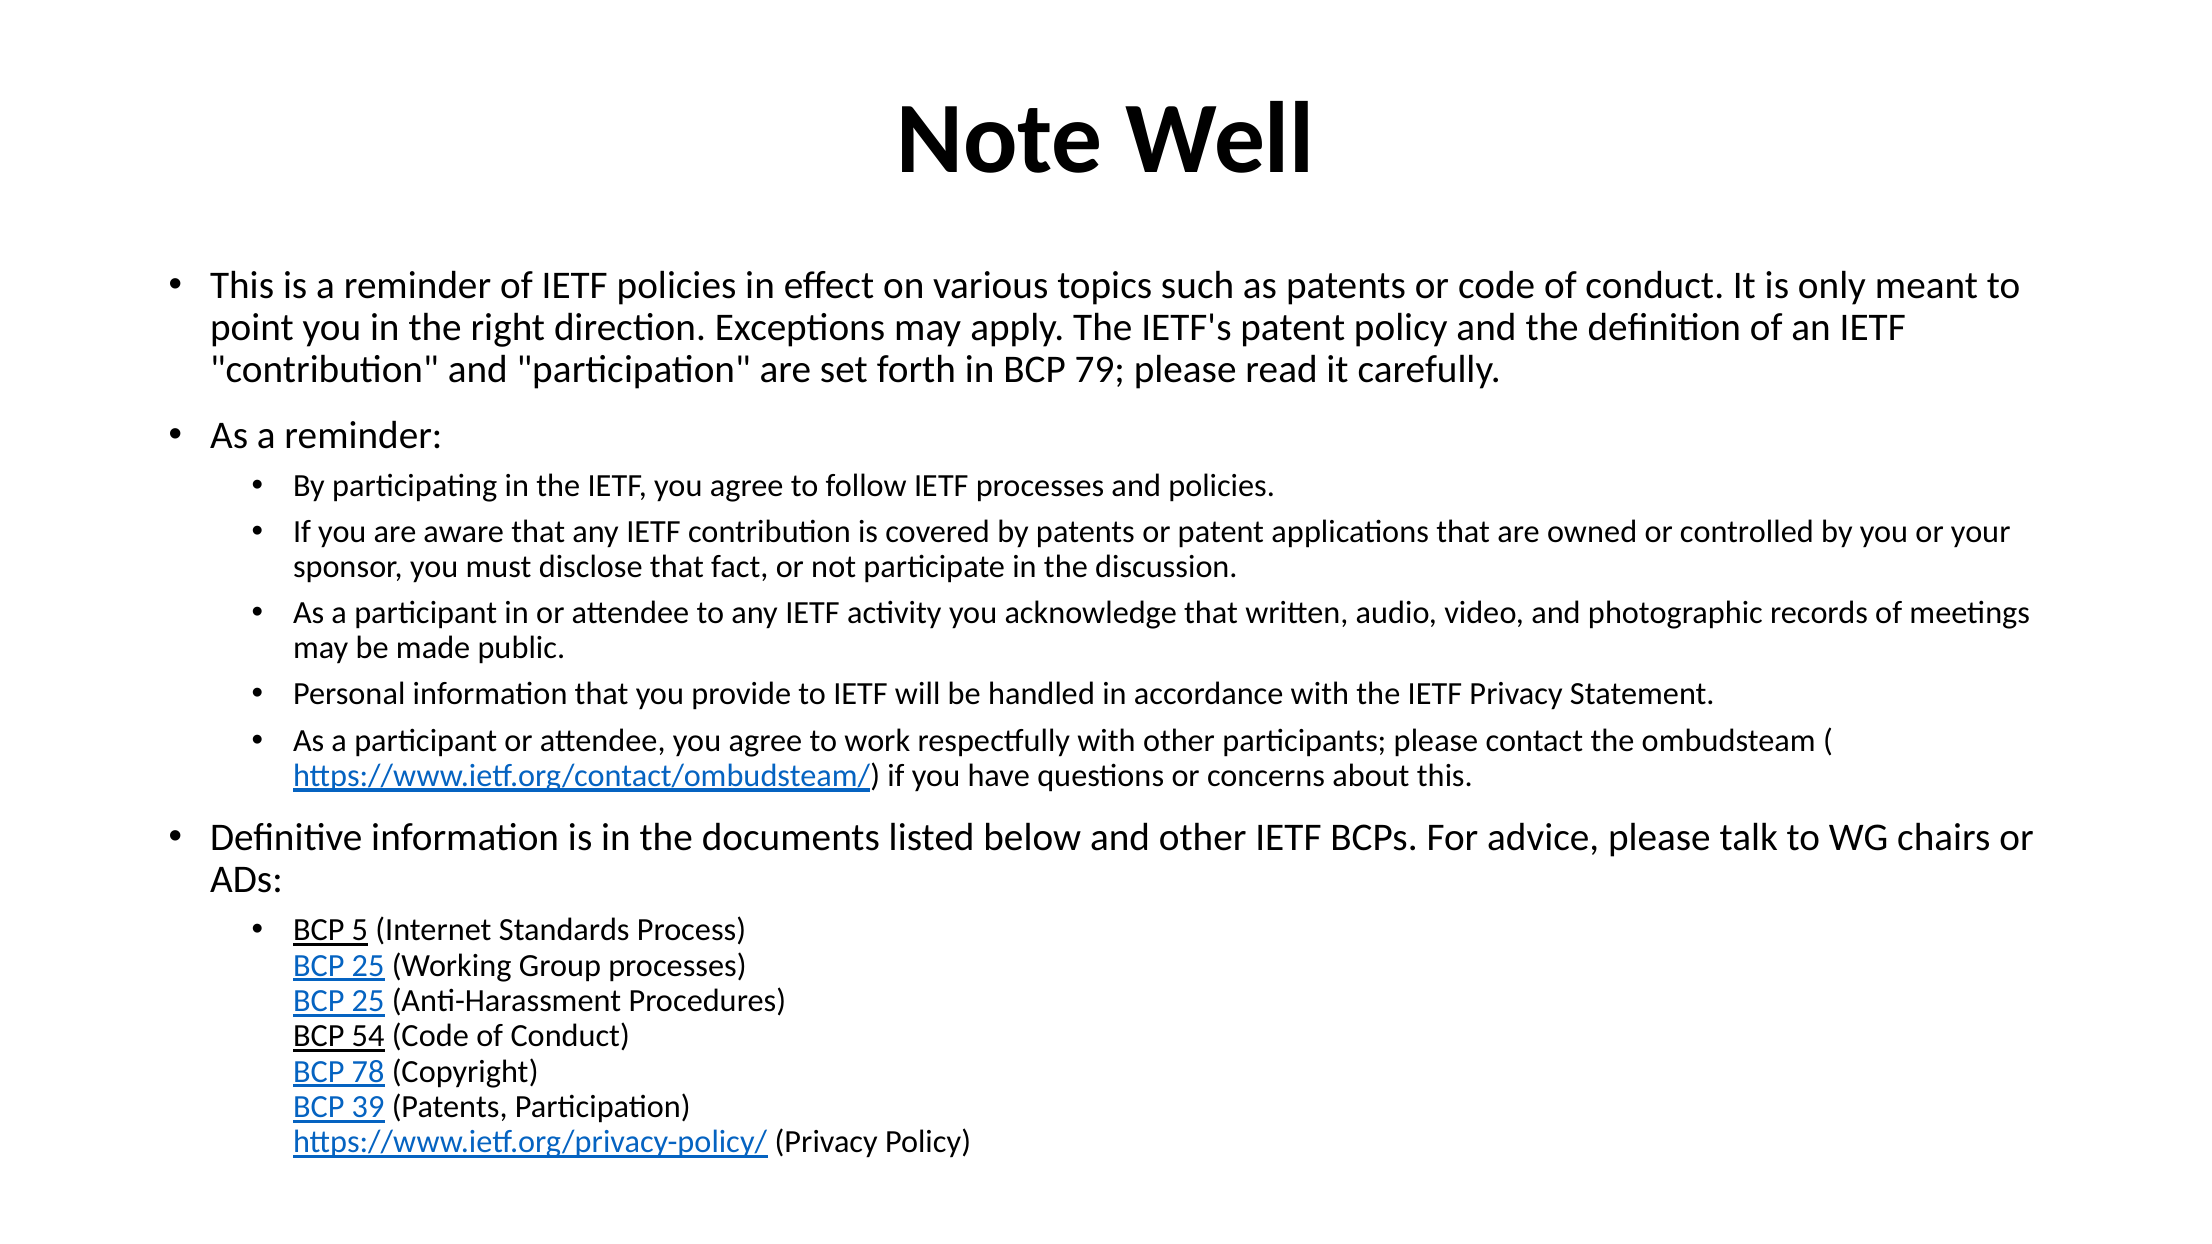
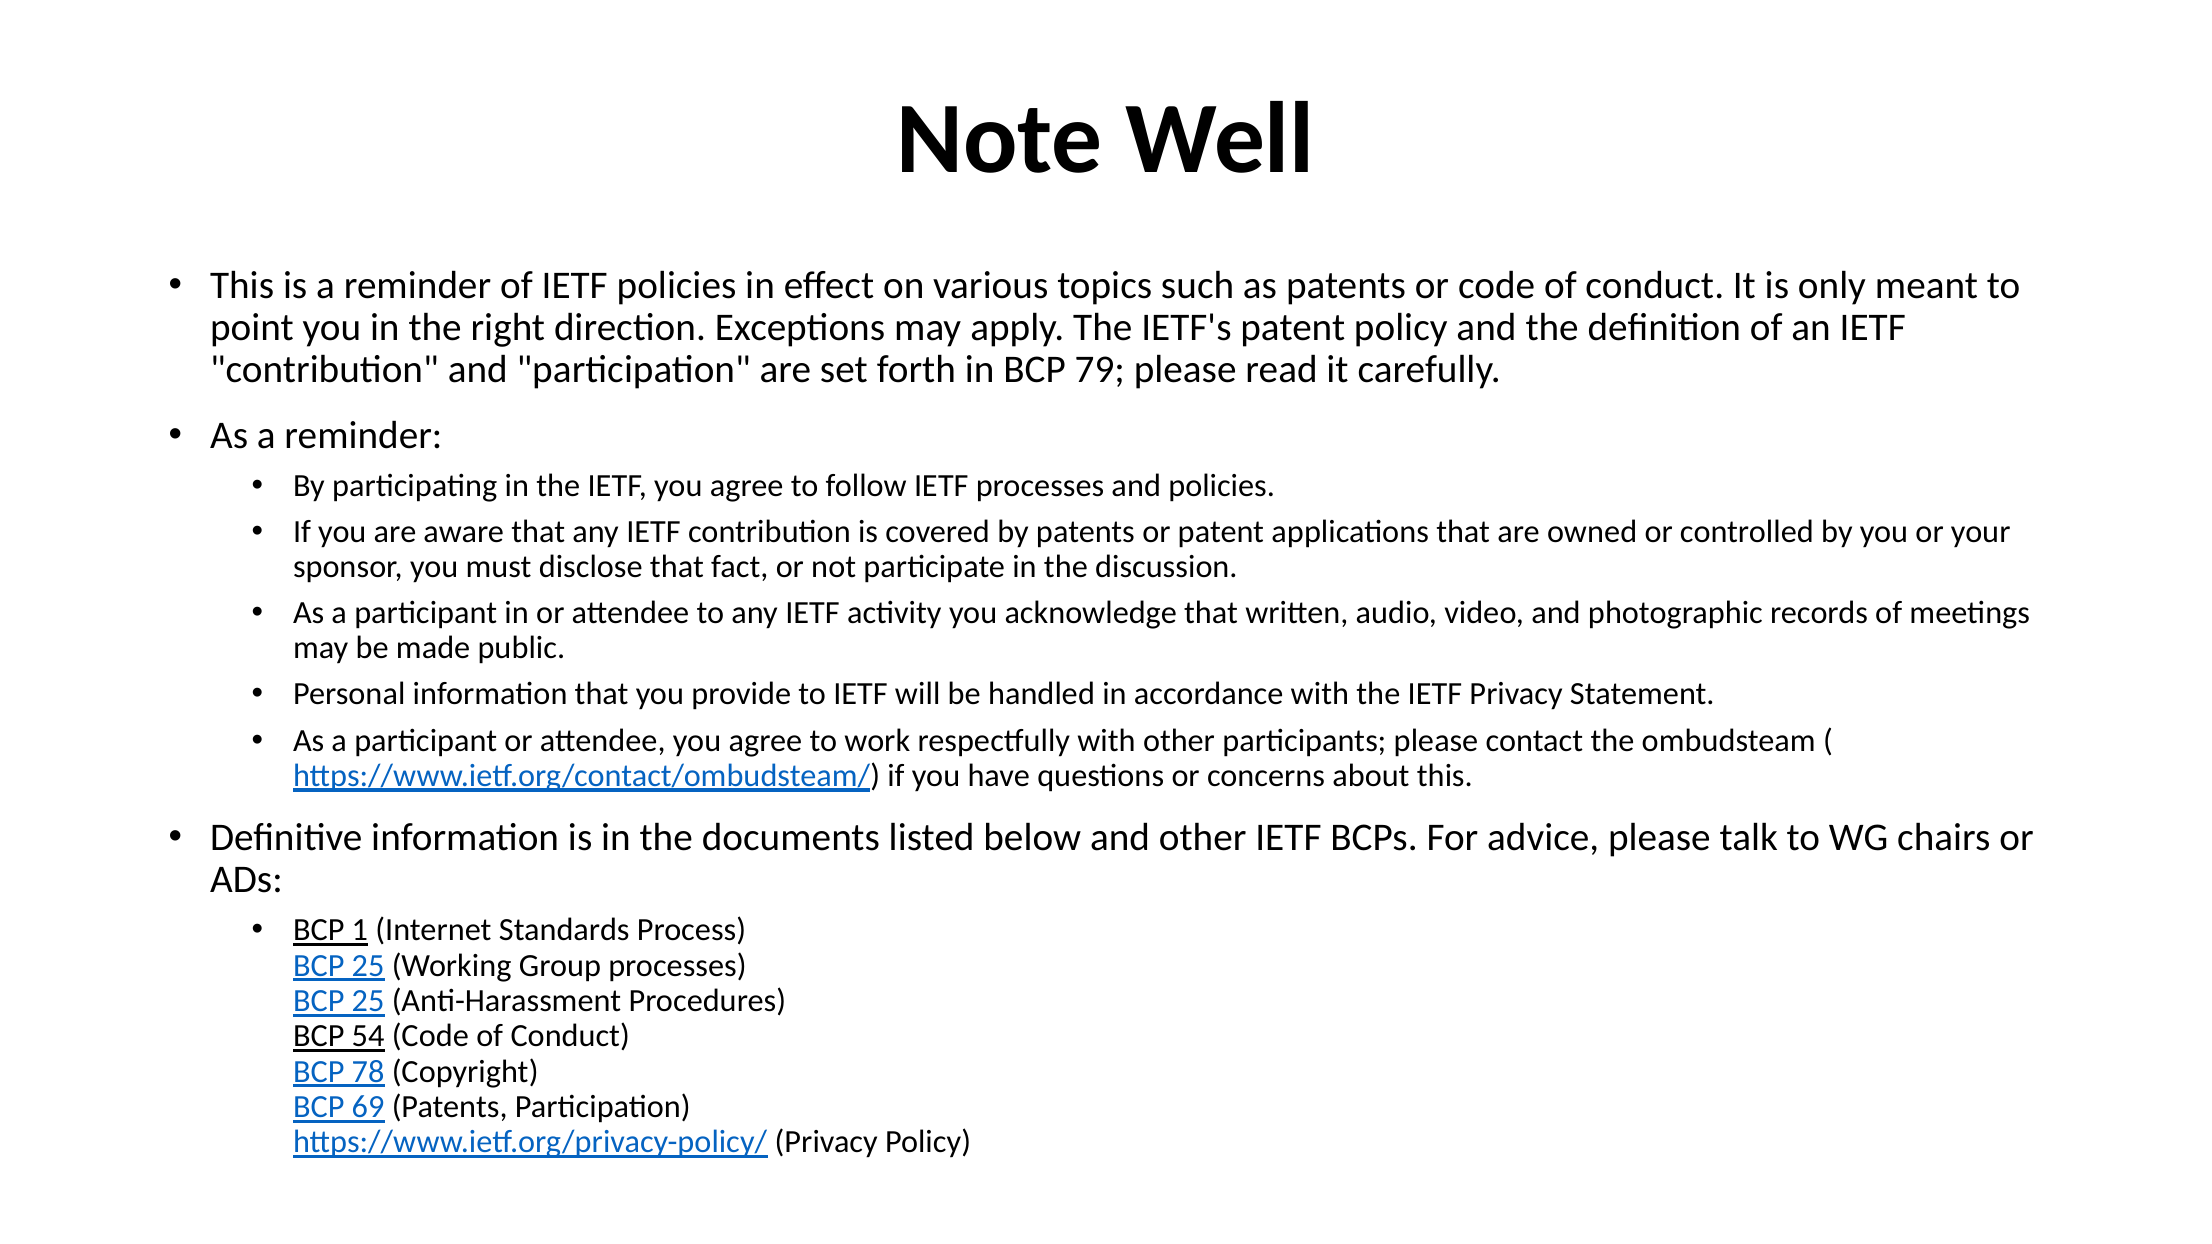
5: 5 -> 1 (360, 931)
39: 39 -> 69 (368, 1107)
